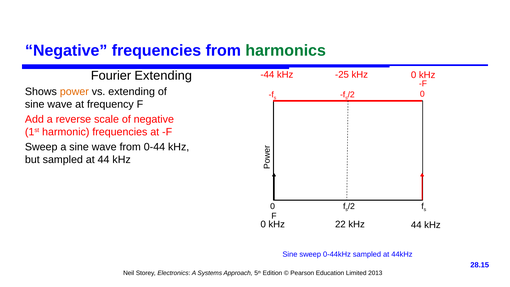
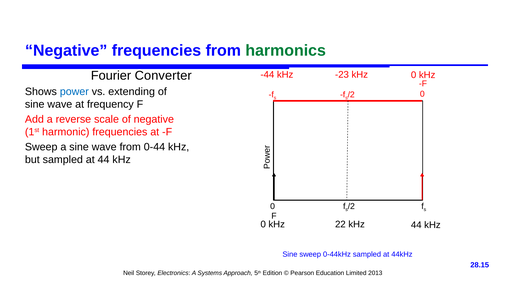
Fourier Extending: Extending -> Converter (163, 76)
-25: -25 -> -23 (342, 75)
power colour: orange -> blue (74, 92)
